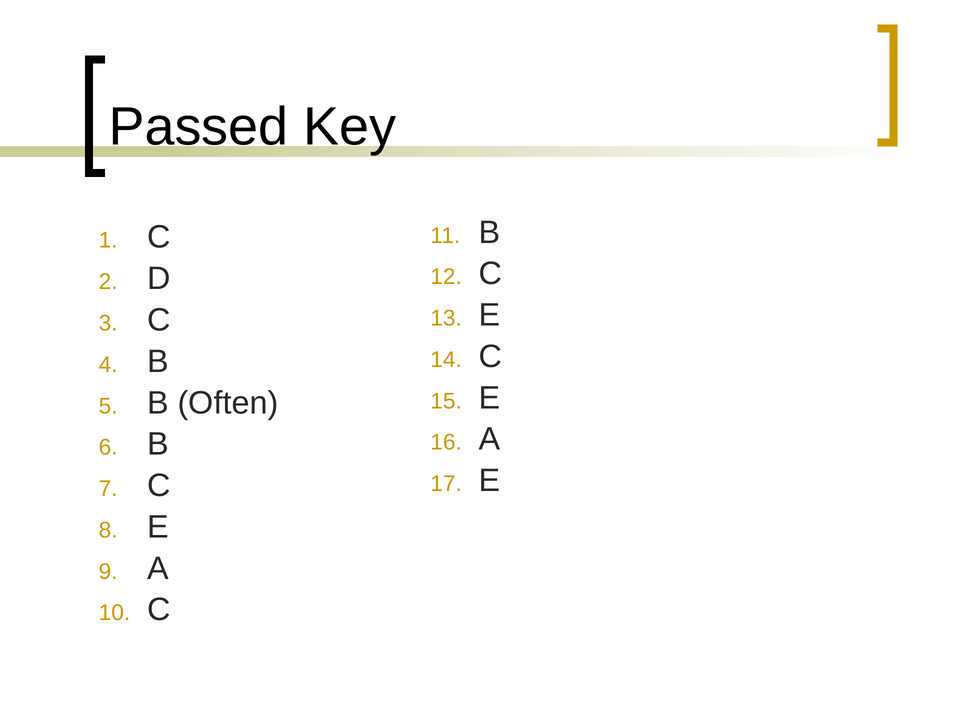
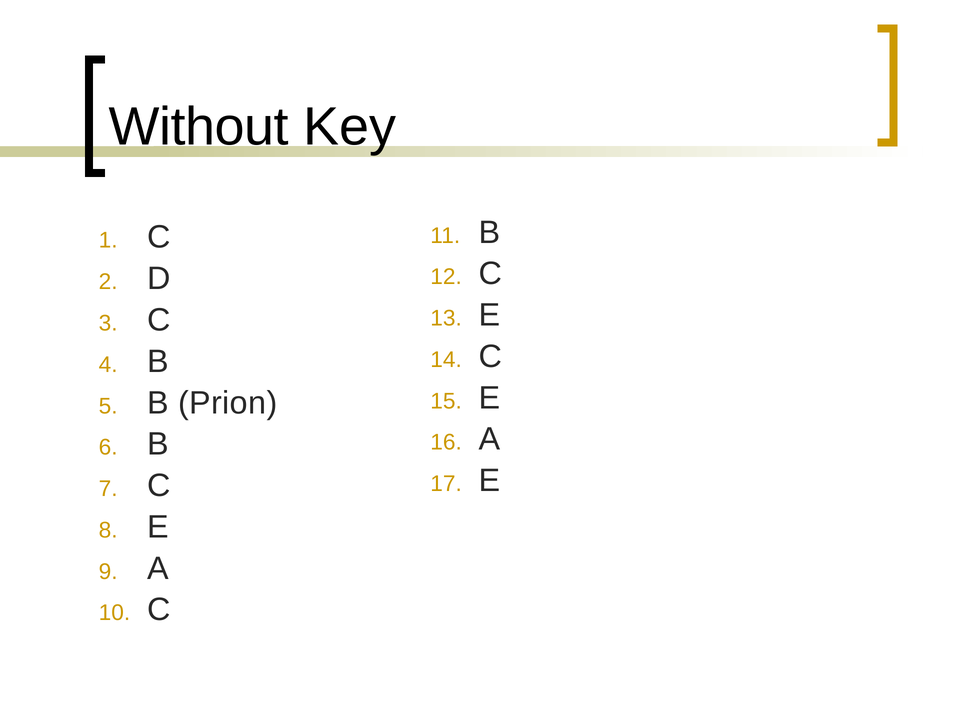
Passed: Passed -> Without (199, 127)
Often: Often -> Prion (228, 403)
